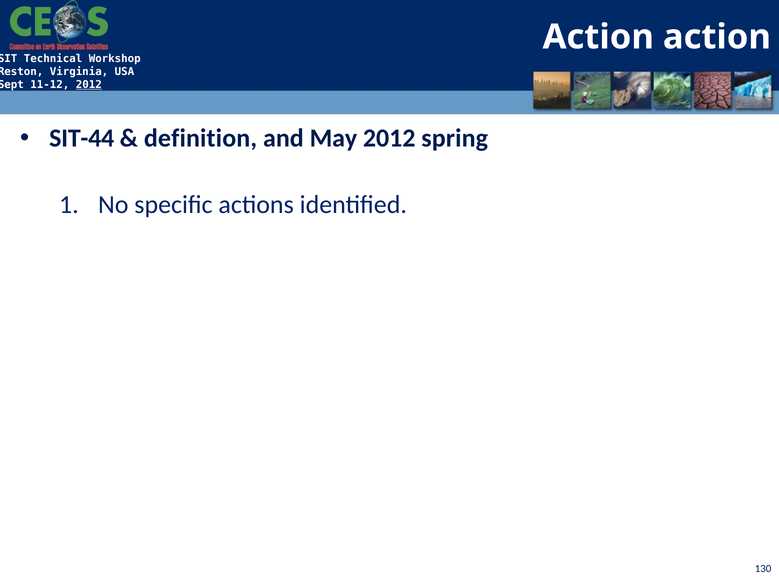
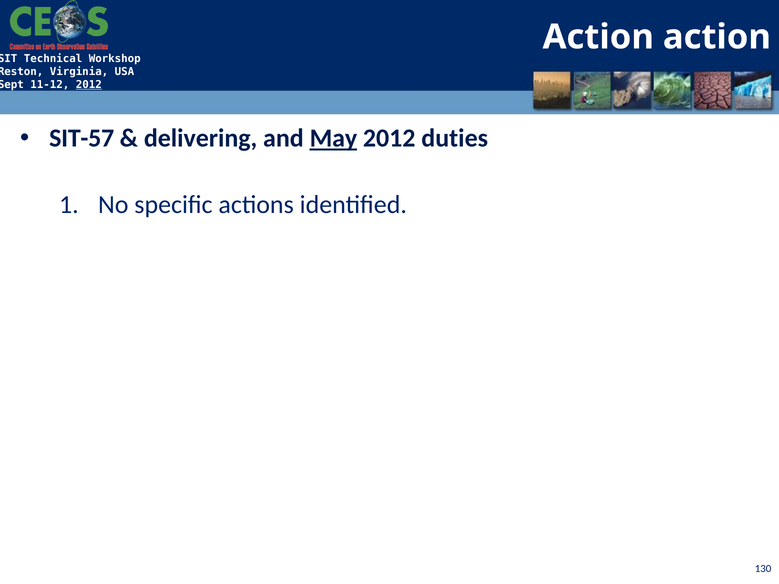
SIT-44: SIT-44 -> SIT-57 (82, 138)
definition: definition -> delivering (201, 138)
May underline: none -> present (333, 138)
spring: spring -> duties (455, 138)
